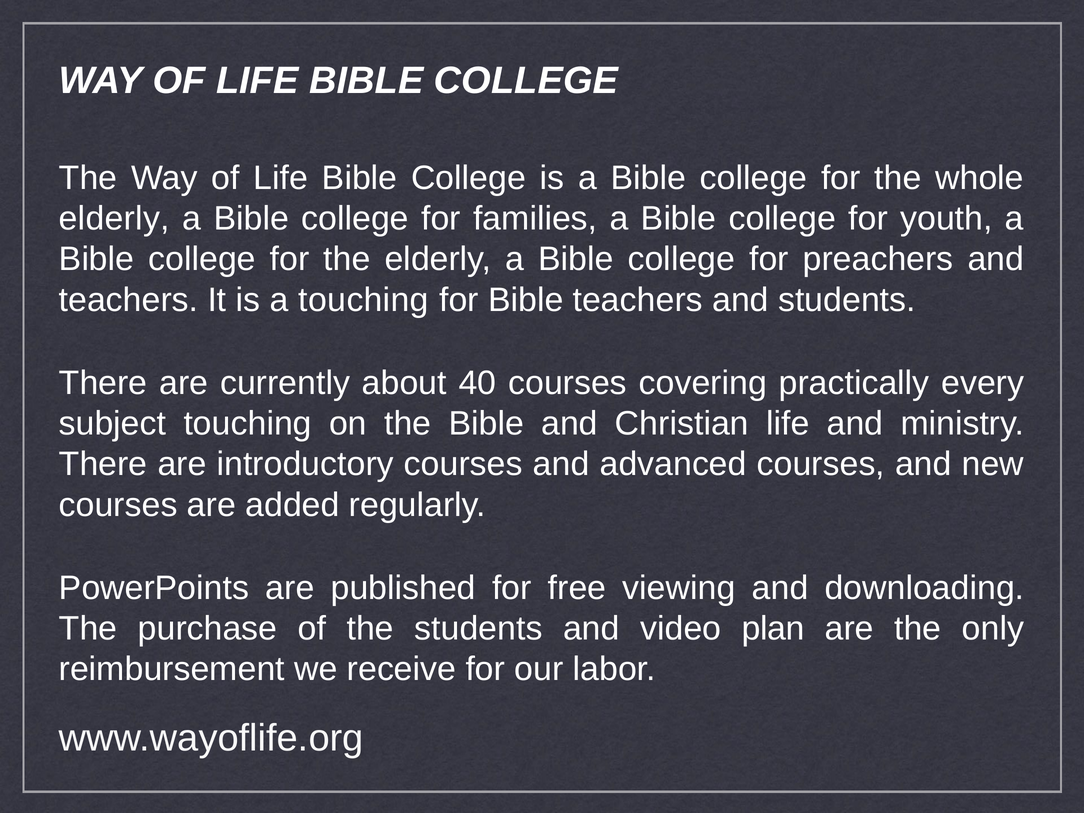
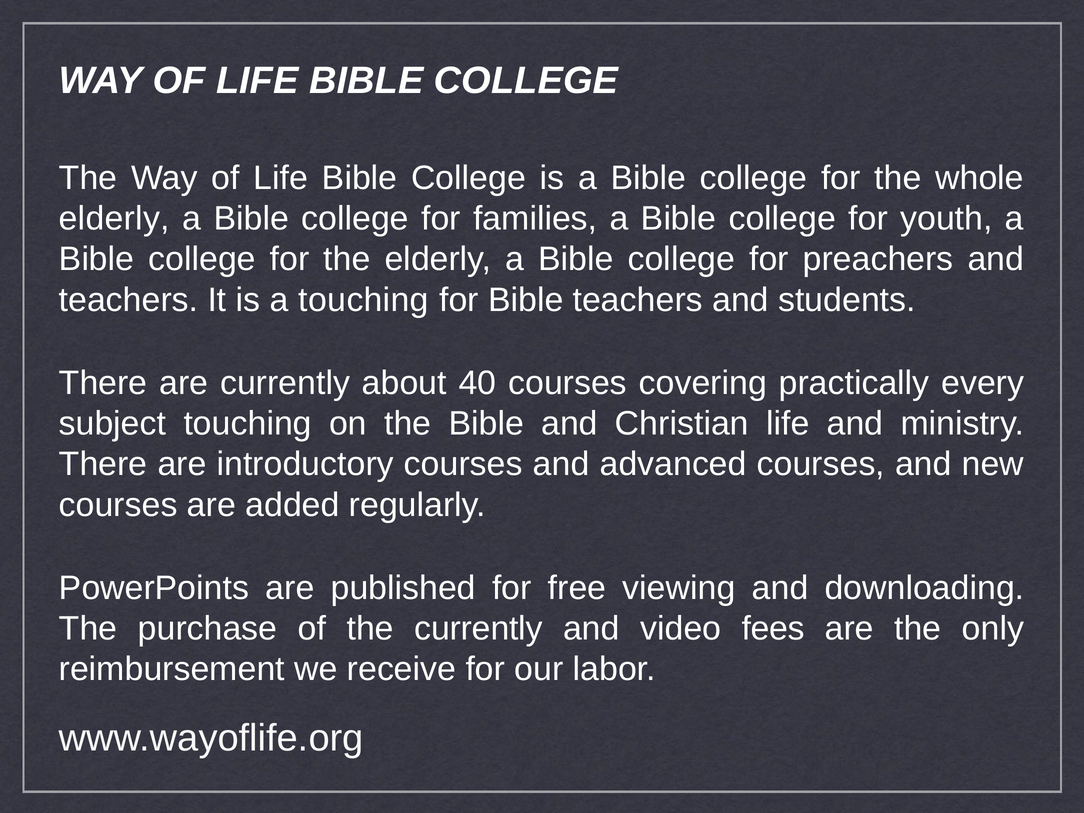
the students: students -> currently (479, 629)
plan: plan -> fees (773, 629)
